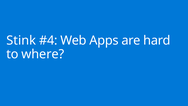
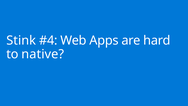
where: where -> native (43, 54)
